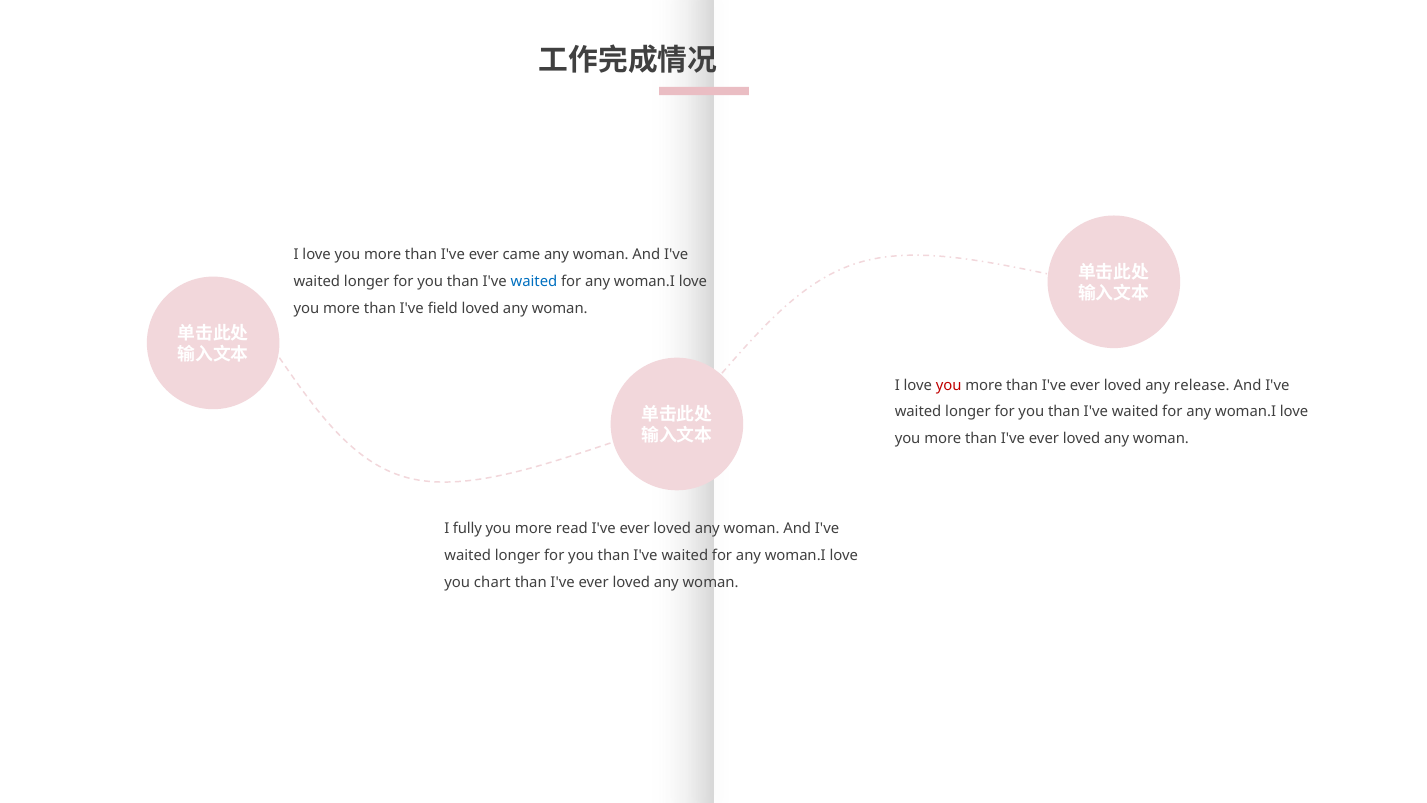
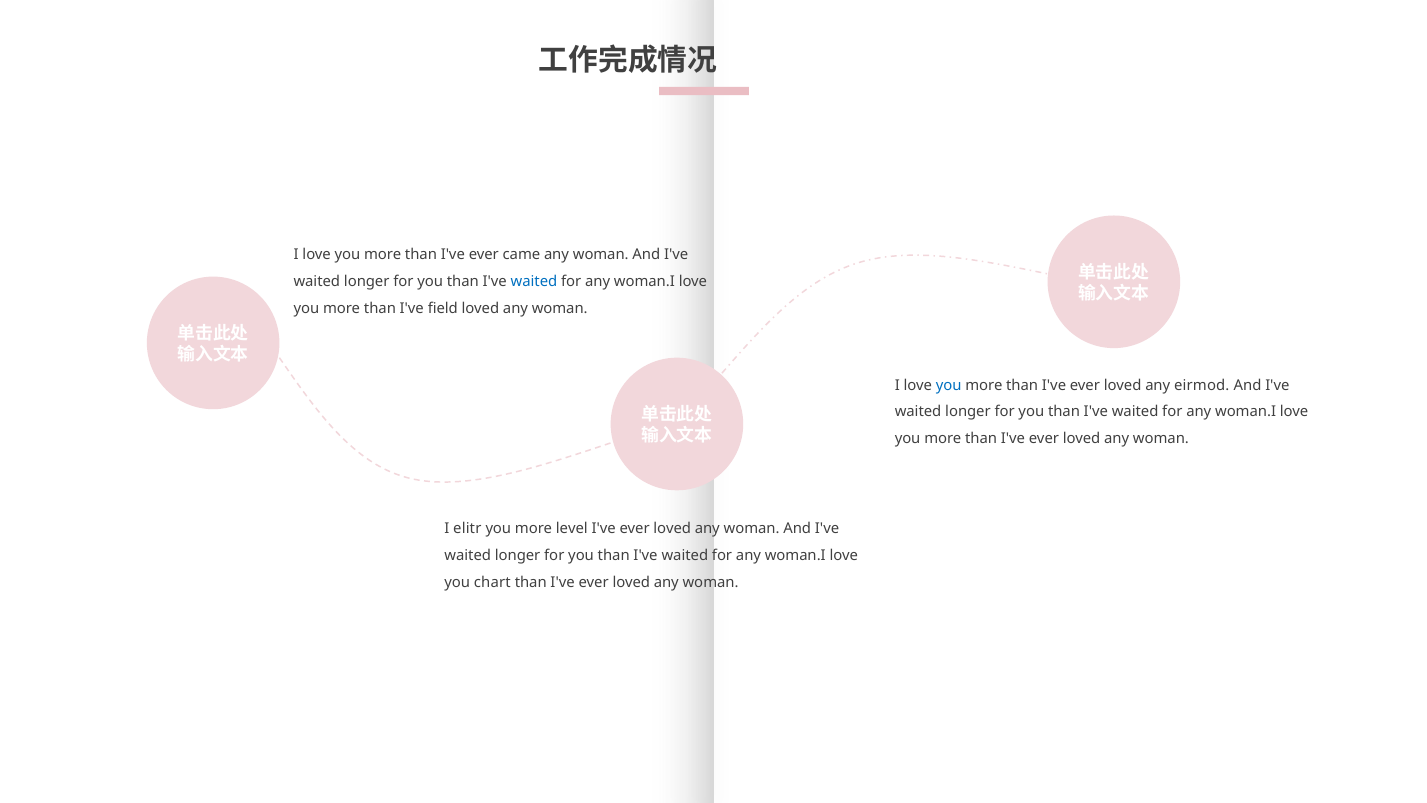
you colour: red -> blue (949, 385)
release: release -> eirmod (1202, 385)
fully: fully -> elitr (467, 528)
read: read -> level (572, 528)
